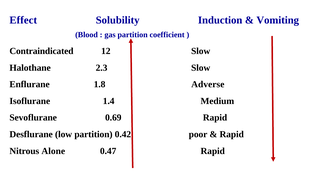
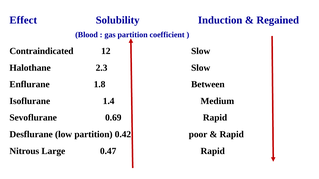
Vomiting: Vomiting -> Regained (278, 20)
Adverse: Adverse -> Between (208, 85)
Alone: Alone -> Large (53, 151)
